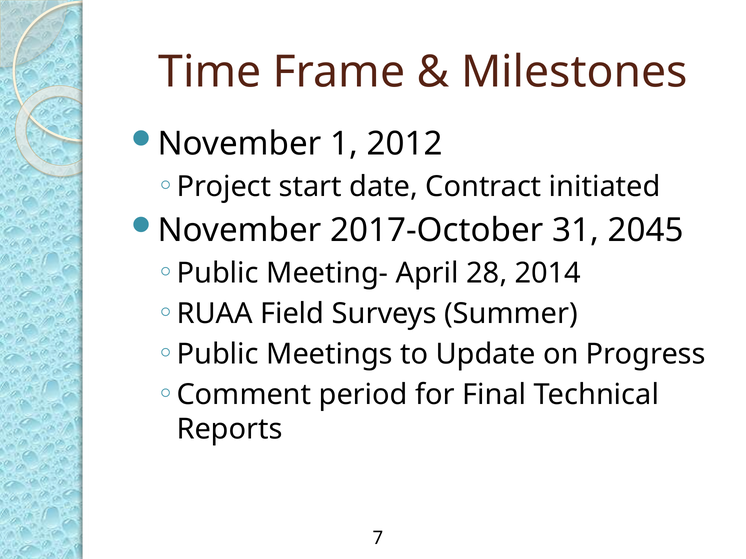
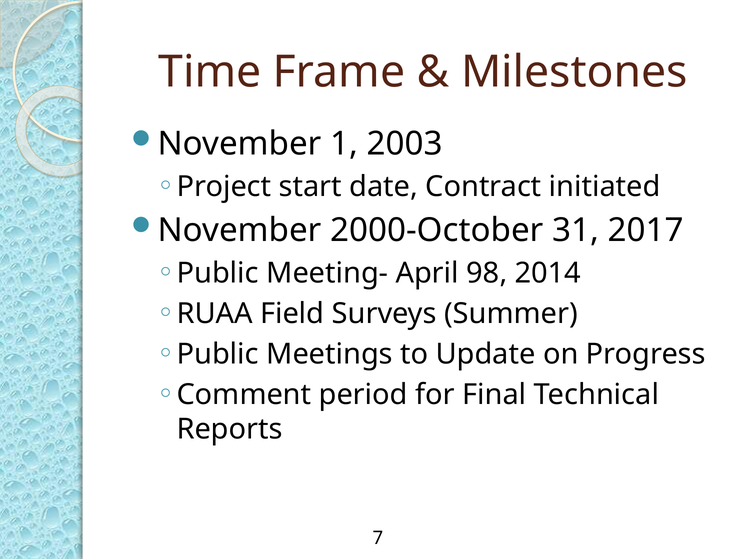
2012: 2012 -> 2003 (405, 144)
2017-October: 2017-October -> 2000-October (437, 231)
2045: 2045 -> 2017 (646, 231)
28: 28 -> 98 (487, 273)
